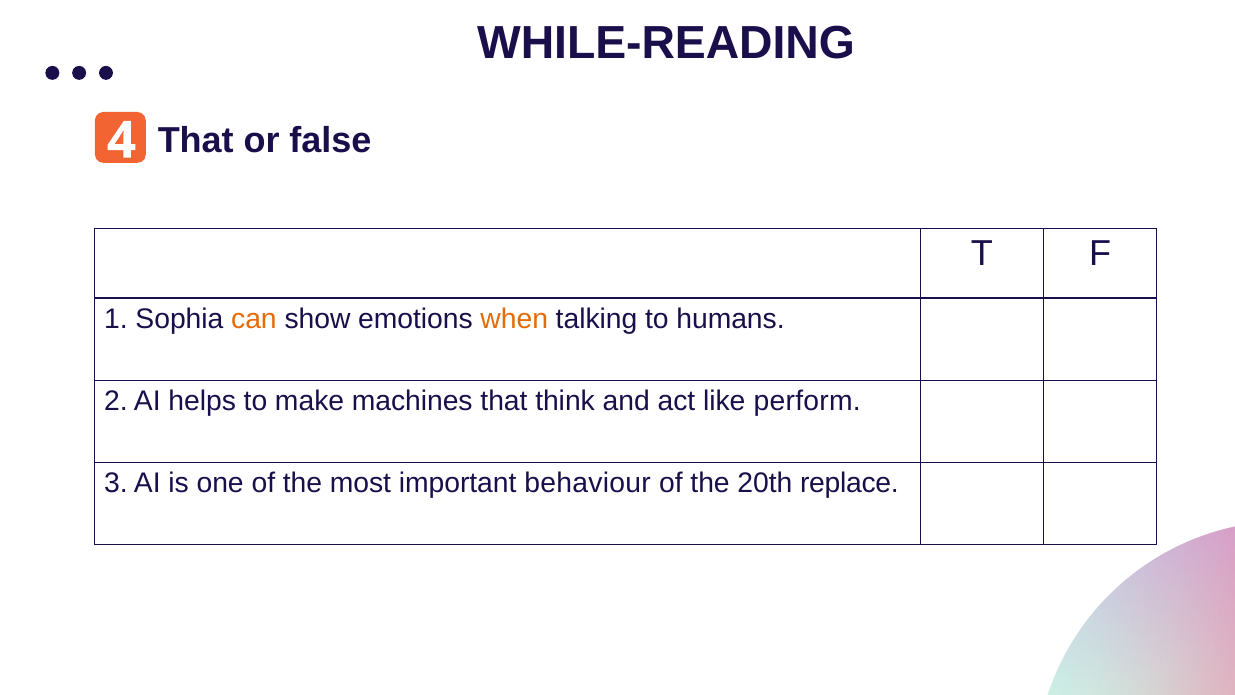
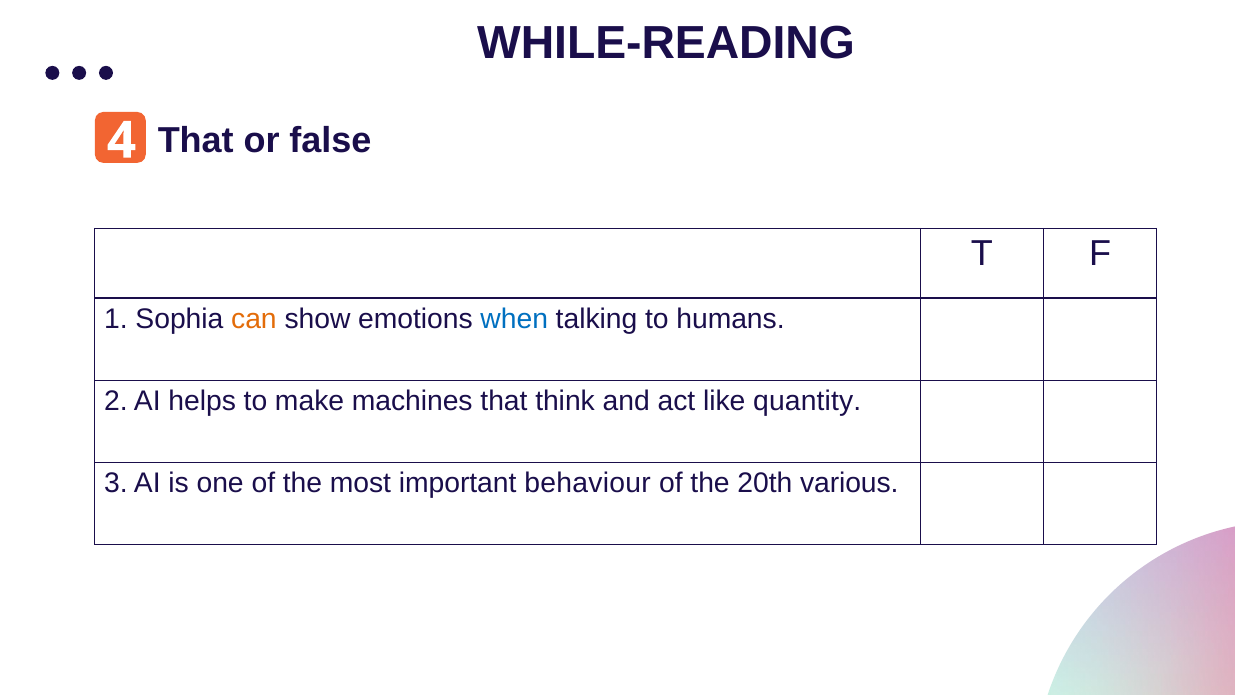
when colour: orange -> blue (514, 319)
perform: perform -> quantity (807, 401)
replace: replace -> various (849, 483)
